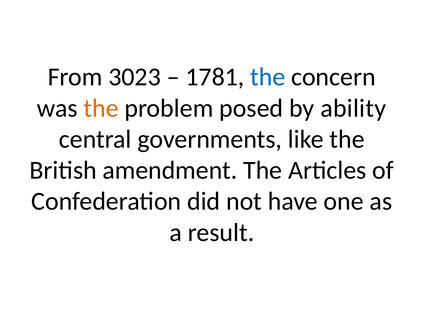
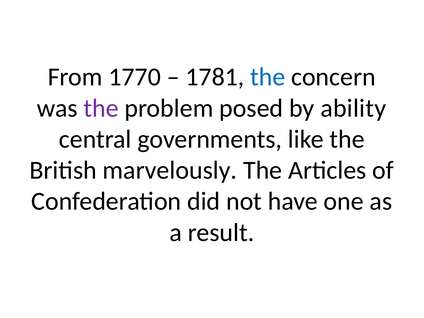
3023: 3023 -> 1770 (135, 77)
the colour: orange -> purple (101, 108)
amendment: amendment -> marvelously (170, 170)
